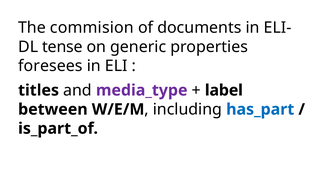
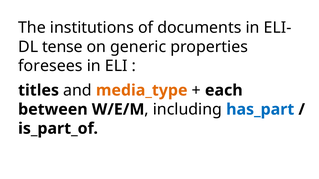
commision: commision -> institutions (92, 28)
media_type colour: purple -> orange (142, 91)
label: label -> each (224, 91)
